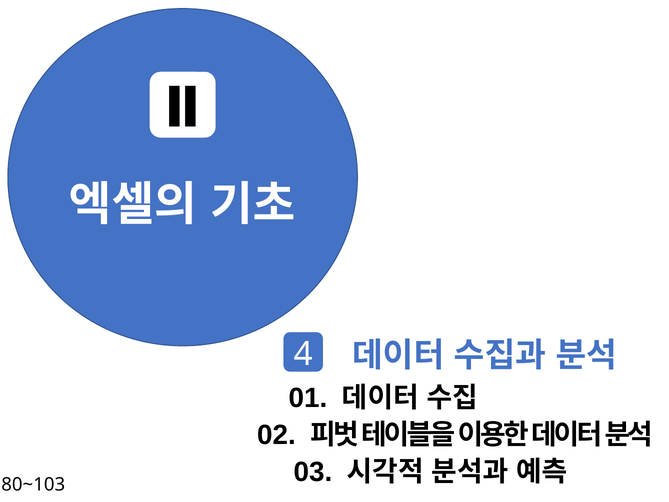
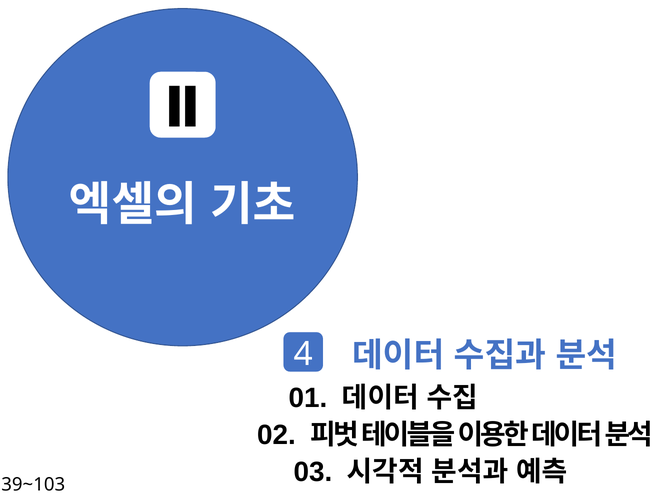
80~103: 80~103 -> 39~103 (33, 484)
